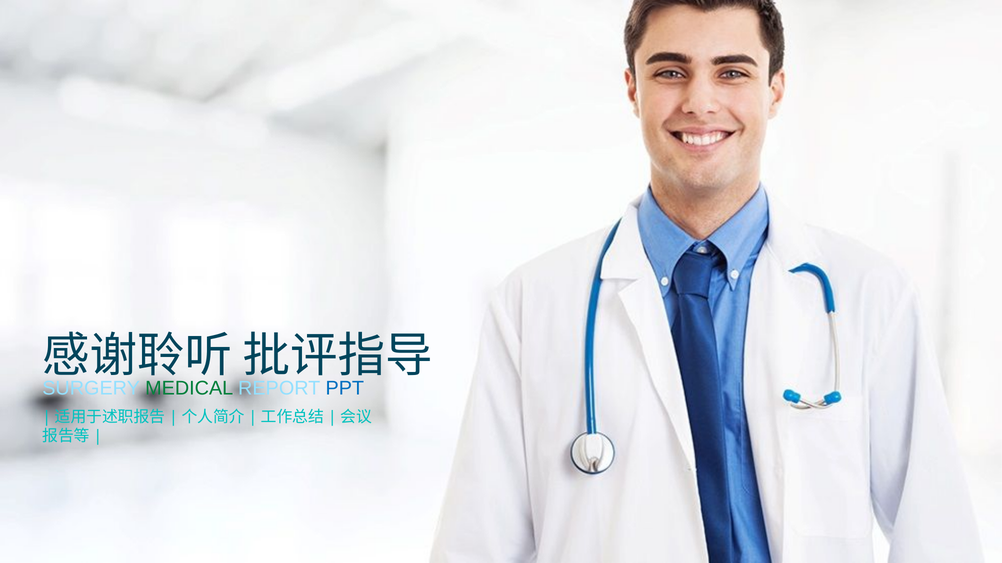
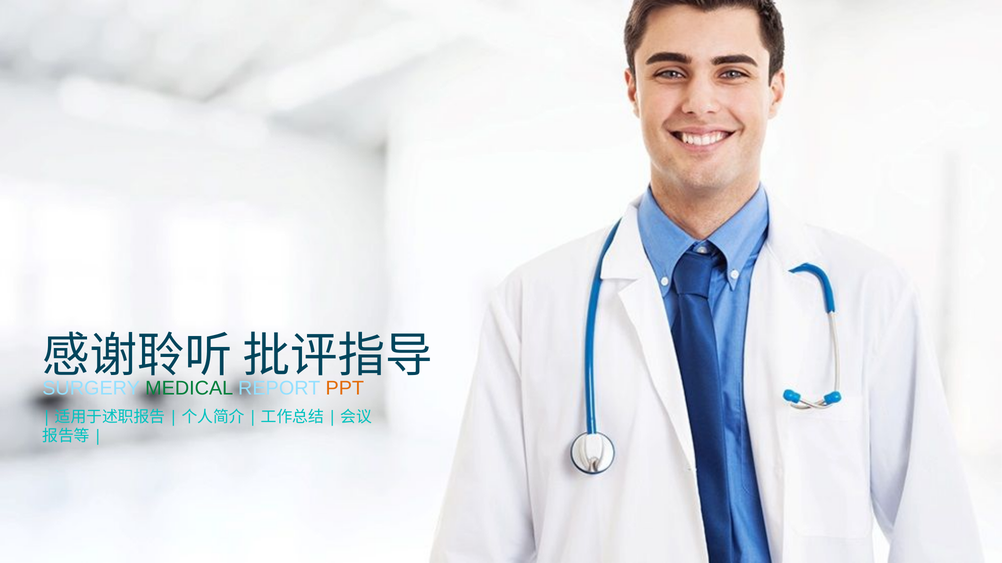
PPT colour: blue -> orange (345, 389)
